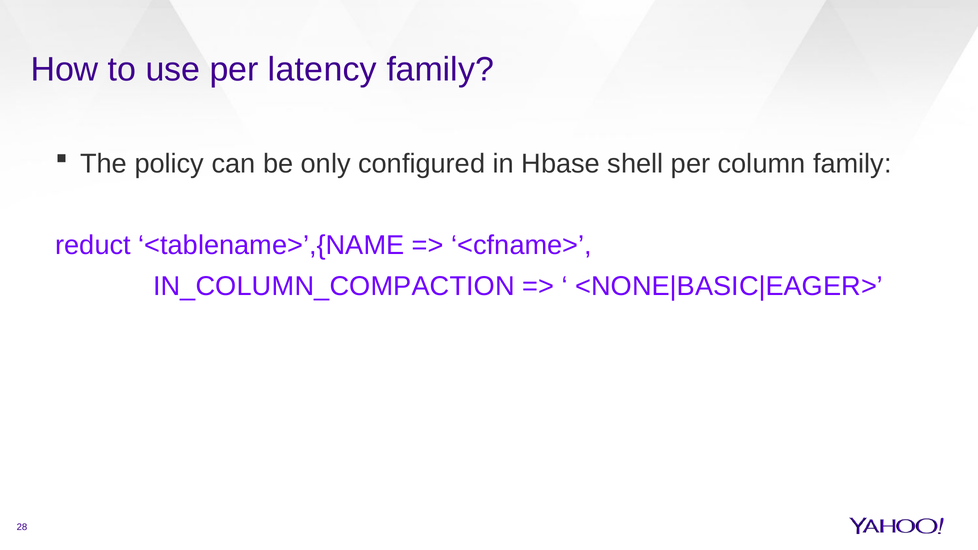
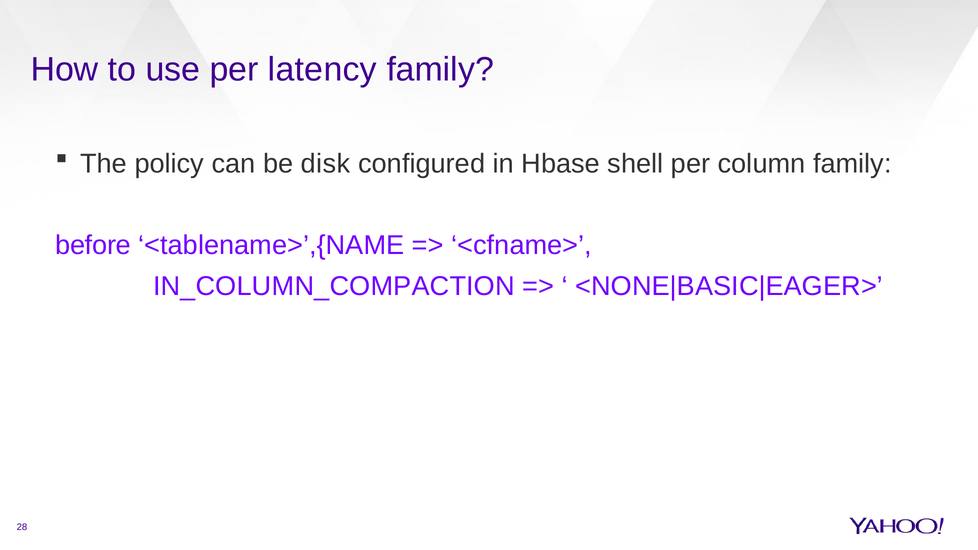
only: only -> disk (326, 164)
reduct: reduct -> before (93, 245)
